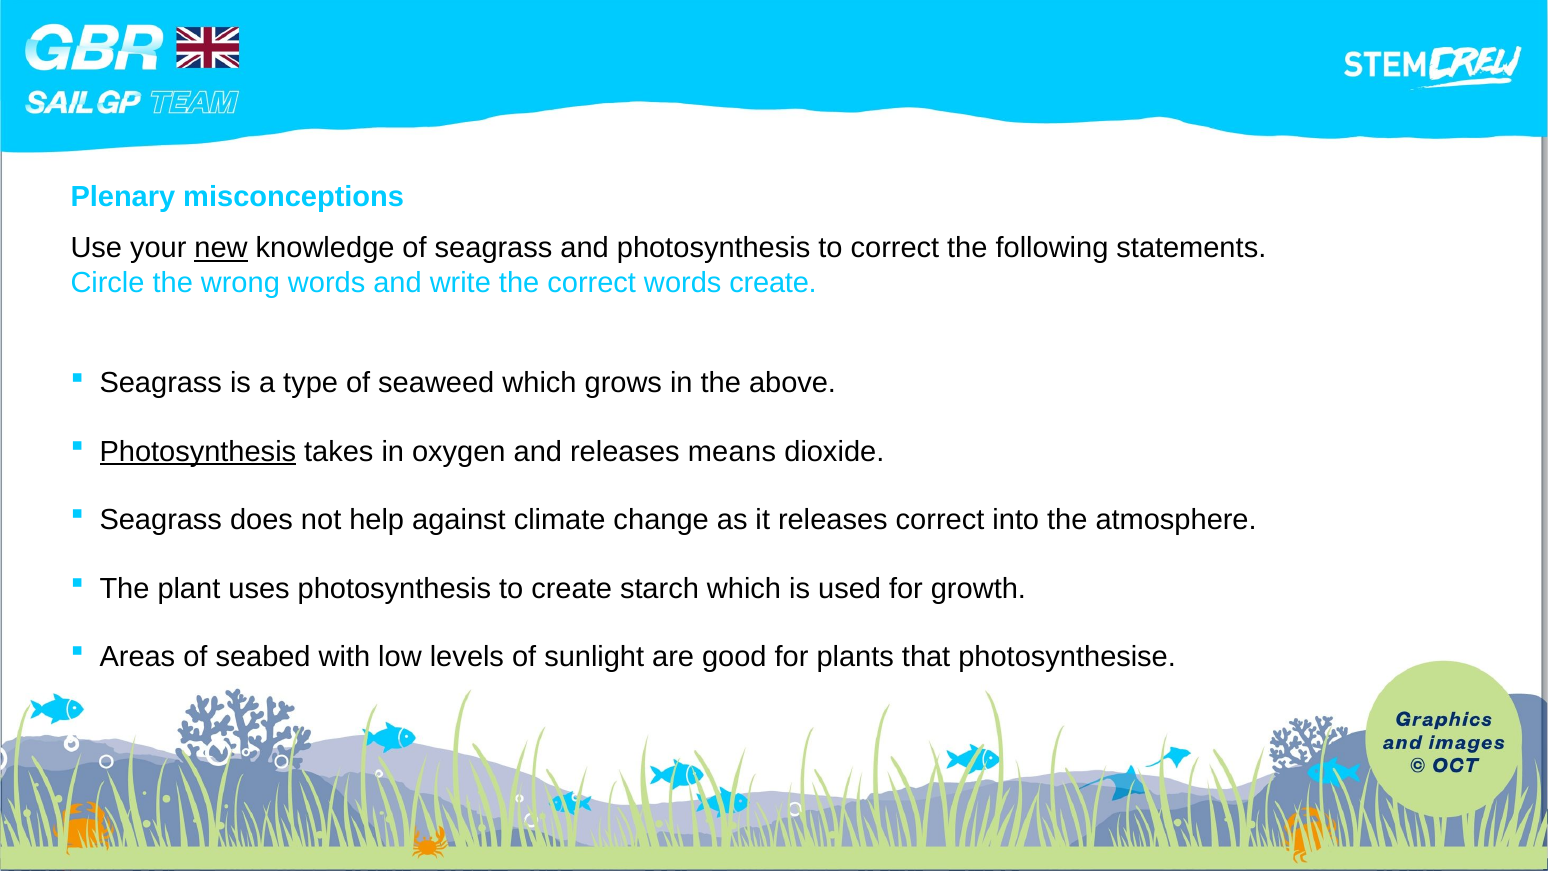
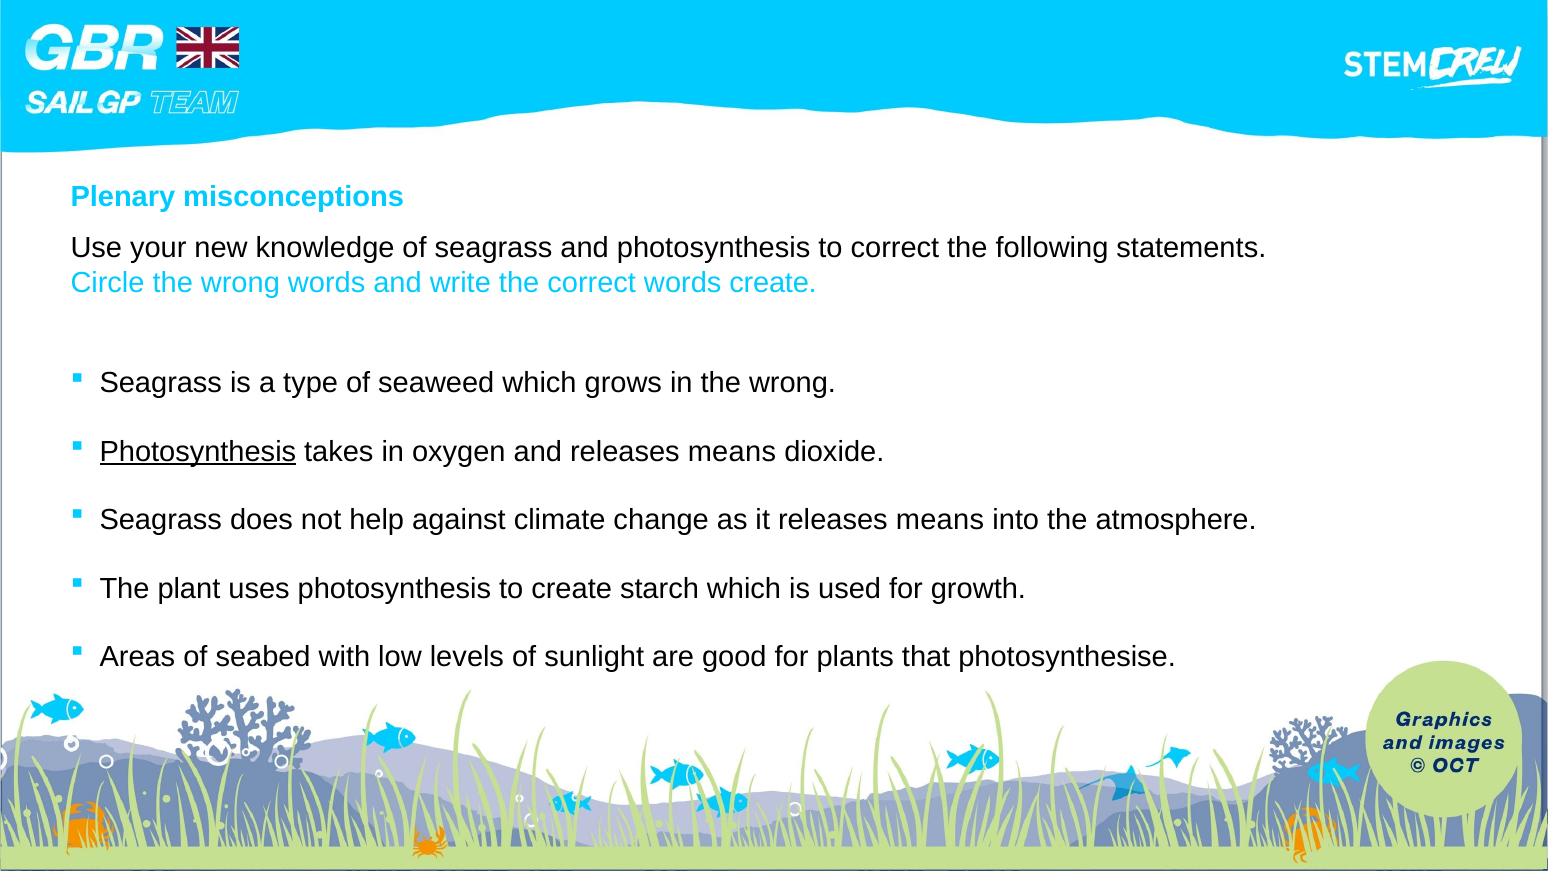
new underline: present -> none (221, 248)
in the above: above -> wrong (793, 383)
it releases correct: correct -> means (940, 520)
